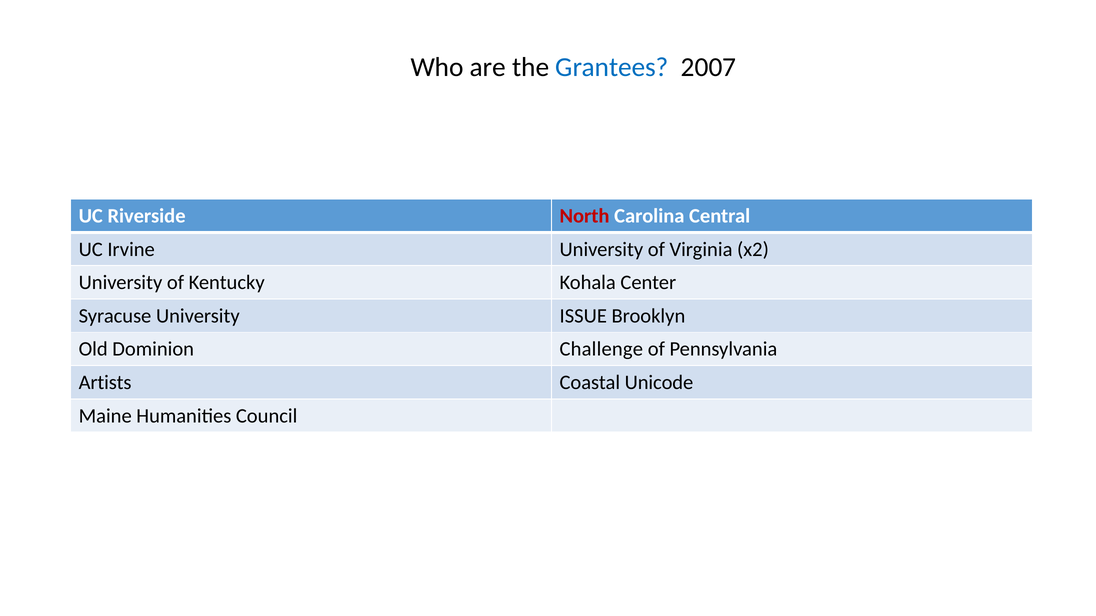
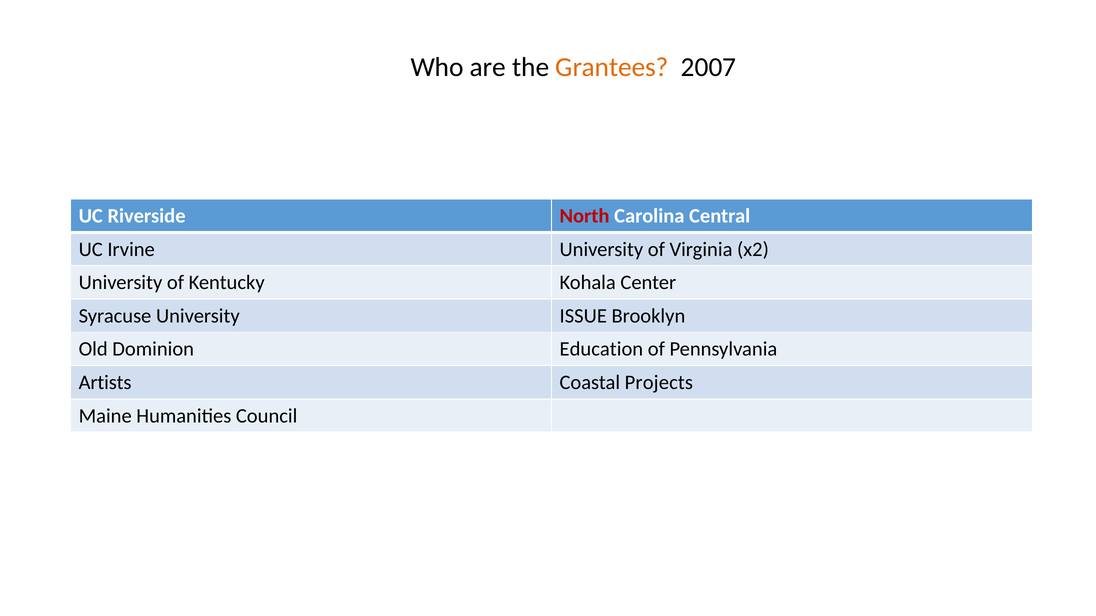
Grantees colour: blue -> orange (612, 67)
Challenge: Challenge -> Education (601, 349)
Unicode: Unicode -> Projects (659, 383)
